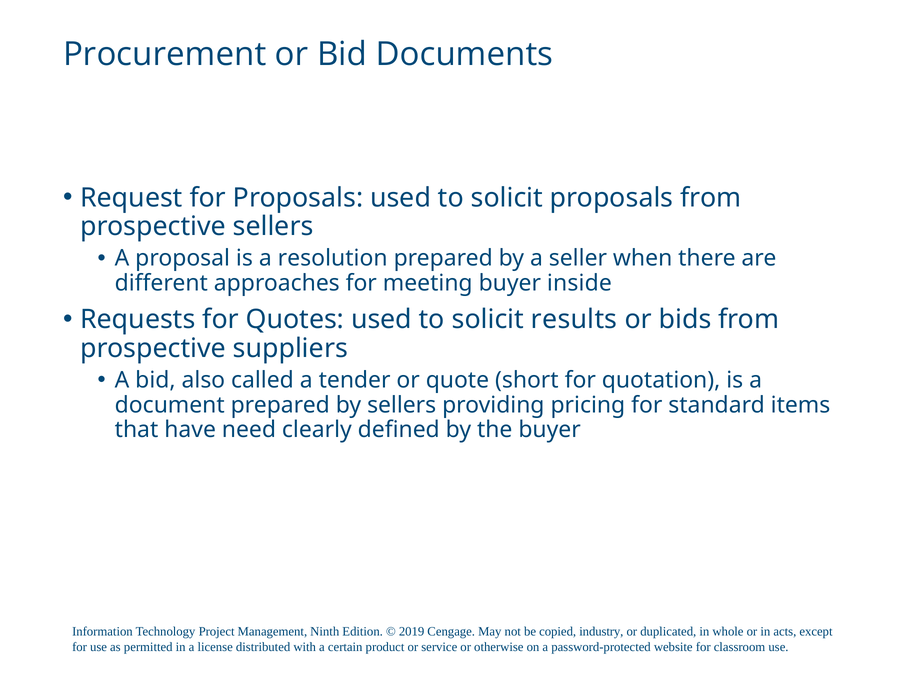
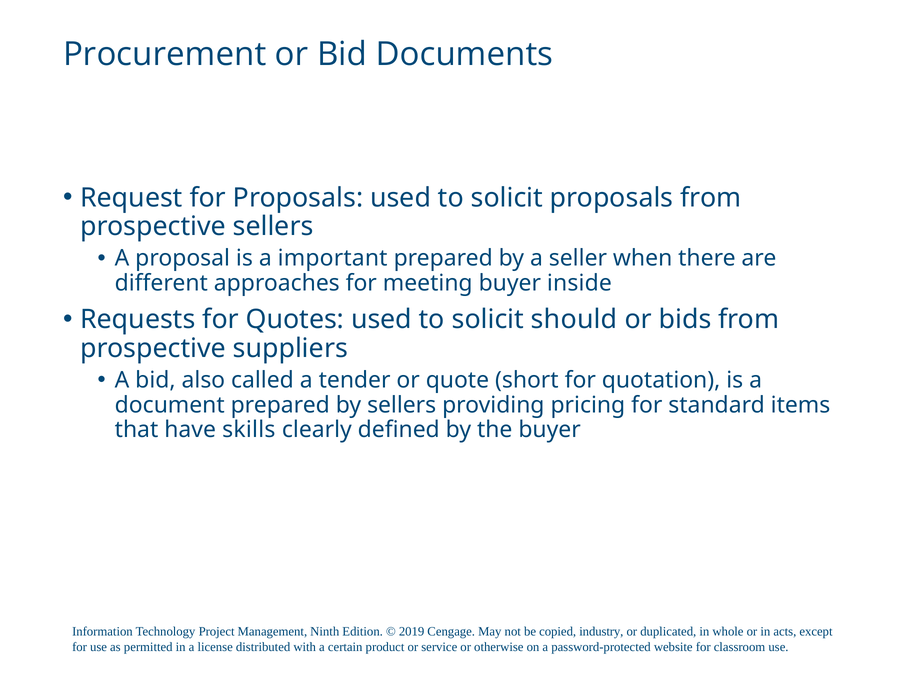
resolution: resolution -> important (333, 258)
results: results -> should (574, 319)
need: need -> skills (249, 429)
